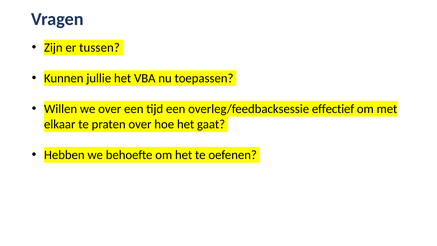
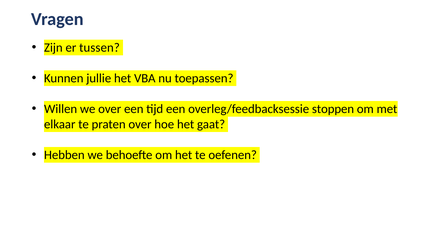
effectief: effectief -> stoppen (333, 109)
